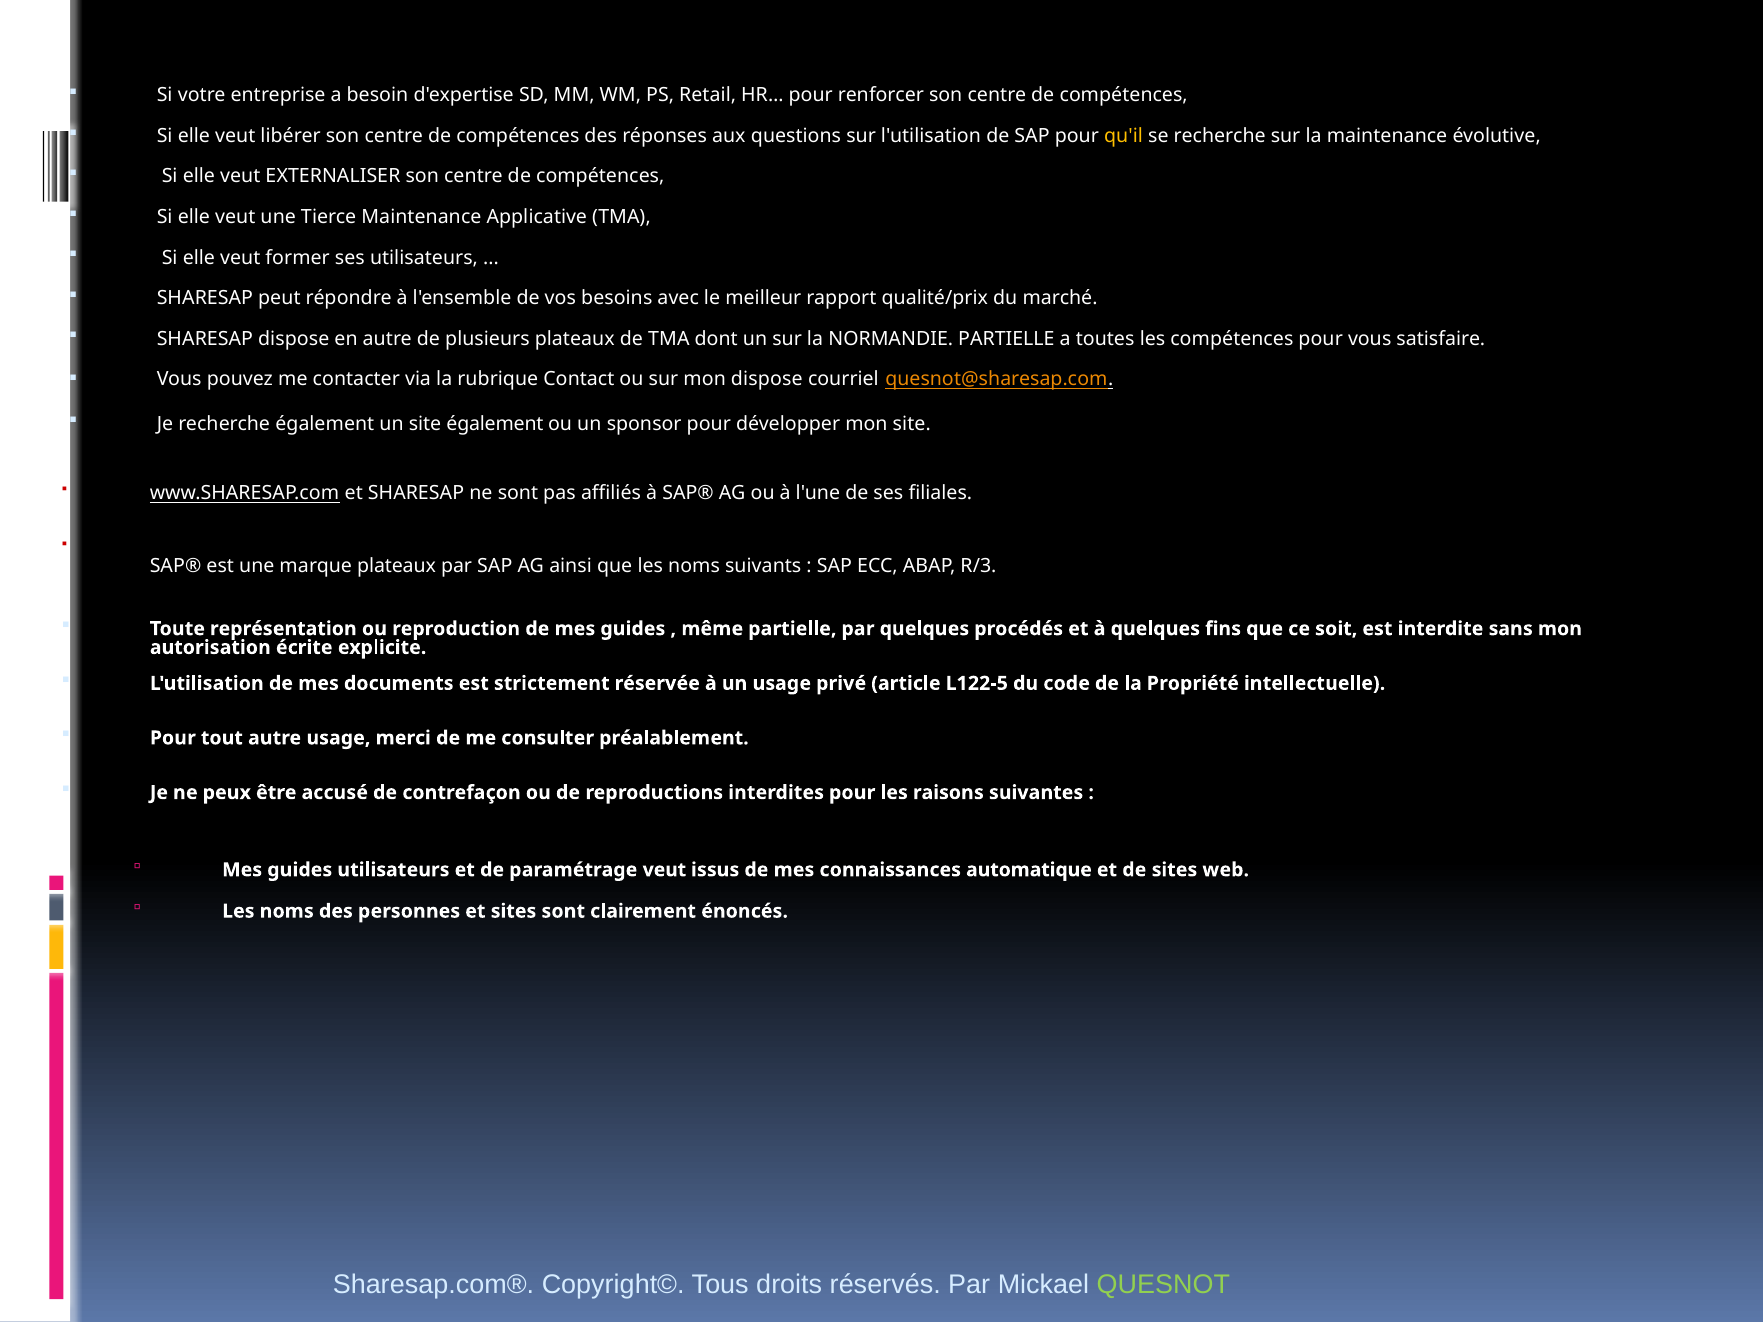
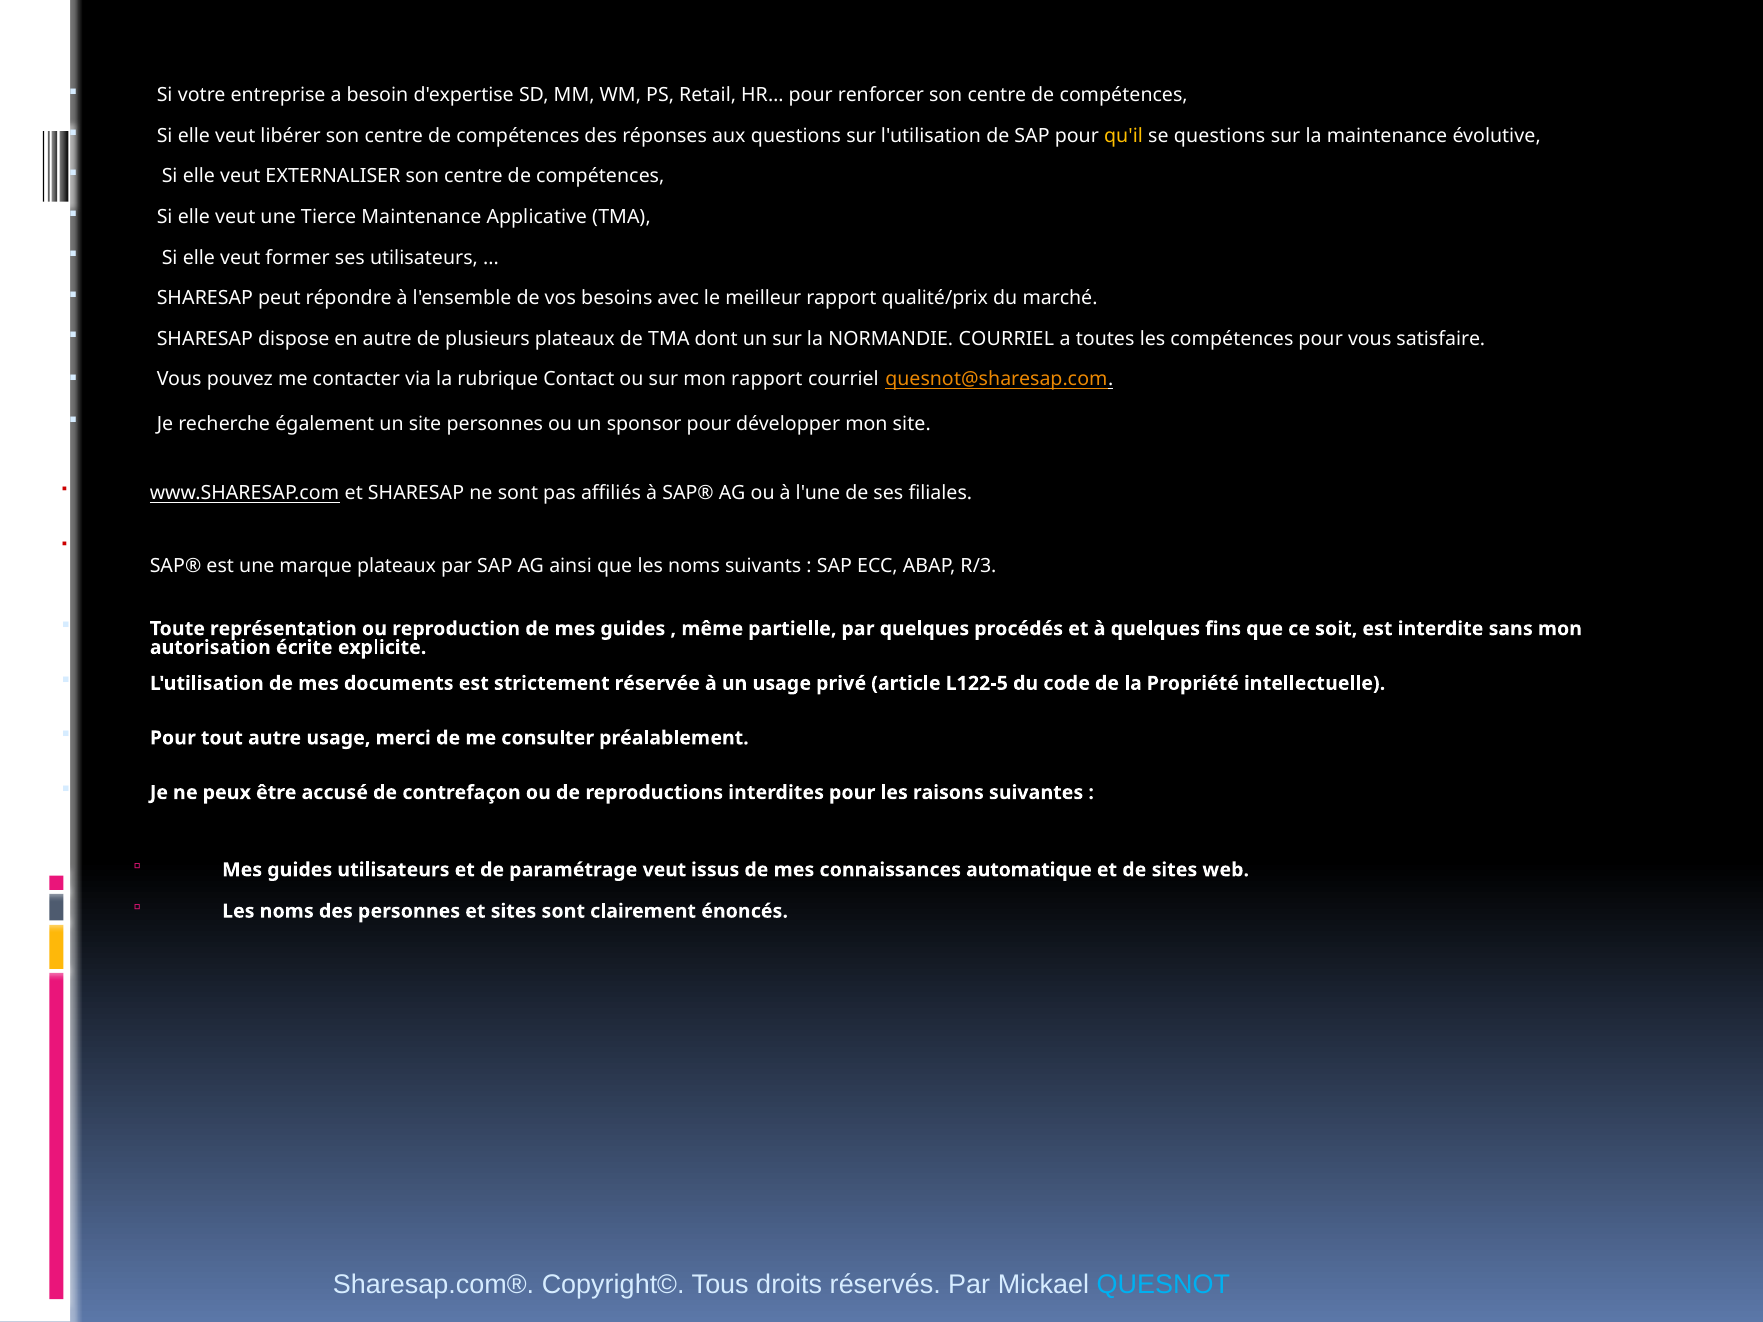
se recherche: recherche -> questions (1220, 136)
NORMANDIE PARTIELLE: PARTIELLE -> COURRIEL (1006, 339)
mon dispose: dispose -> rapport (767, 380)
site également: également -> personnes (495, 424)
QUESNOT colour: light green -> light blue (1163, 1285)
